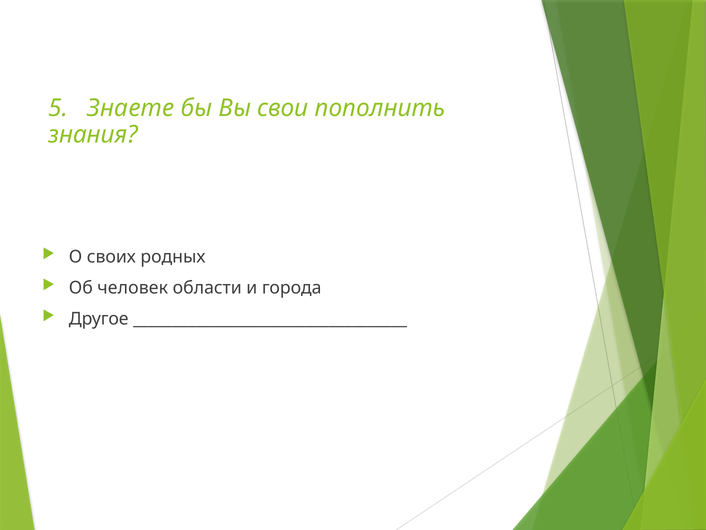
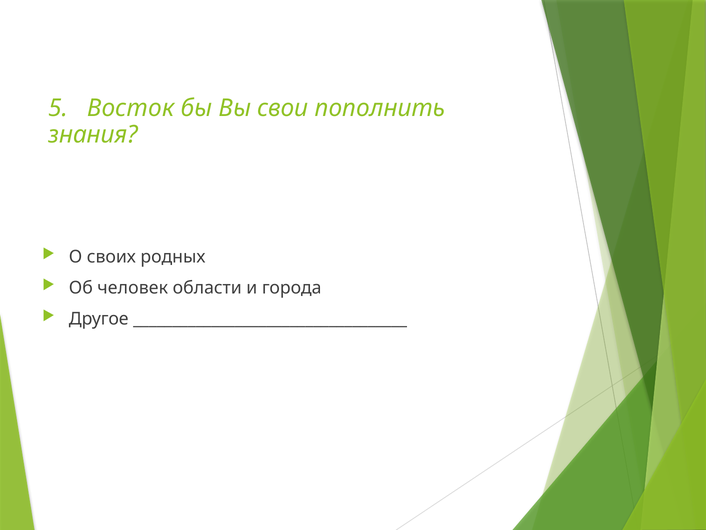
Знаете: Знаете -> Восток (131, 108)
